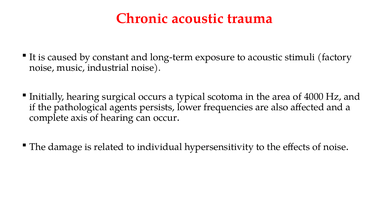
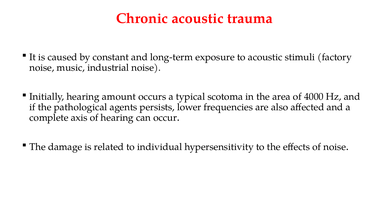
surgical: surgical -> amount (119, 97)
